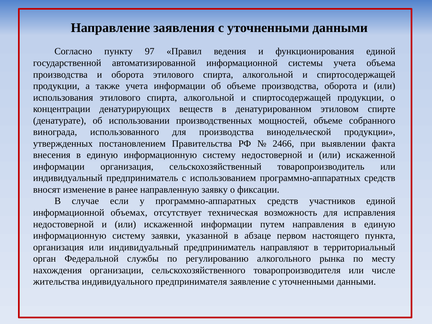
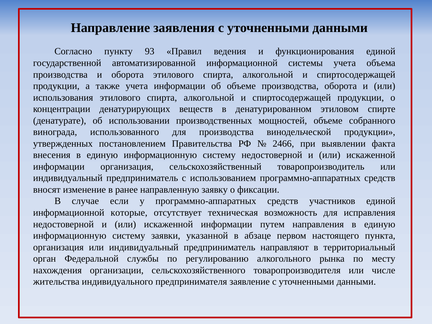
97: 97 -> 93 (150, 51)
объемах: объемах -> которые (129, 213)
